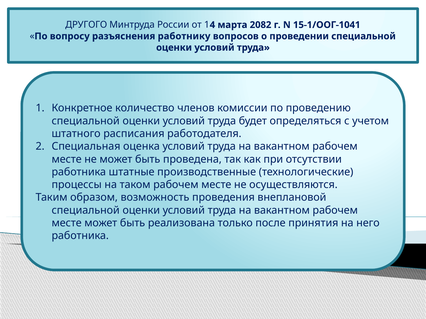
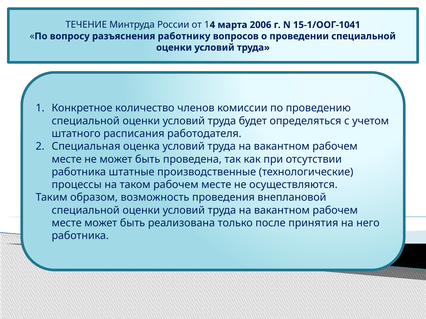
ДРУГОГО: ДРУГОГО -> ТЕЧЕНИЕ (86, 25)
2082: 2082 -> 2006 (261, 25)
